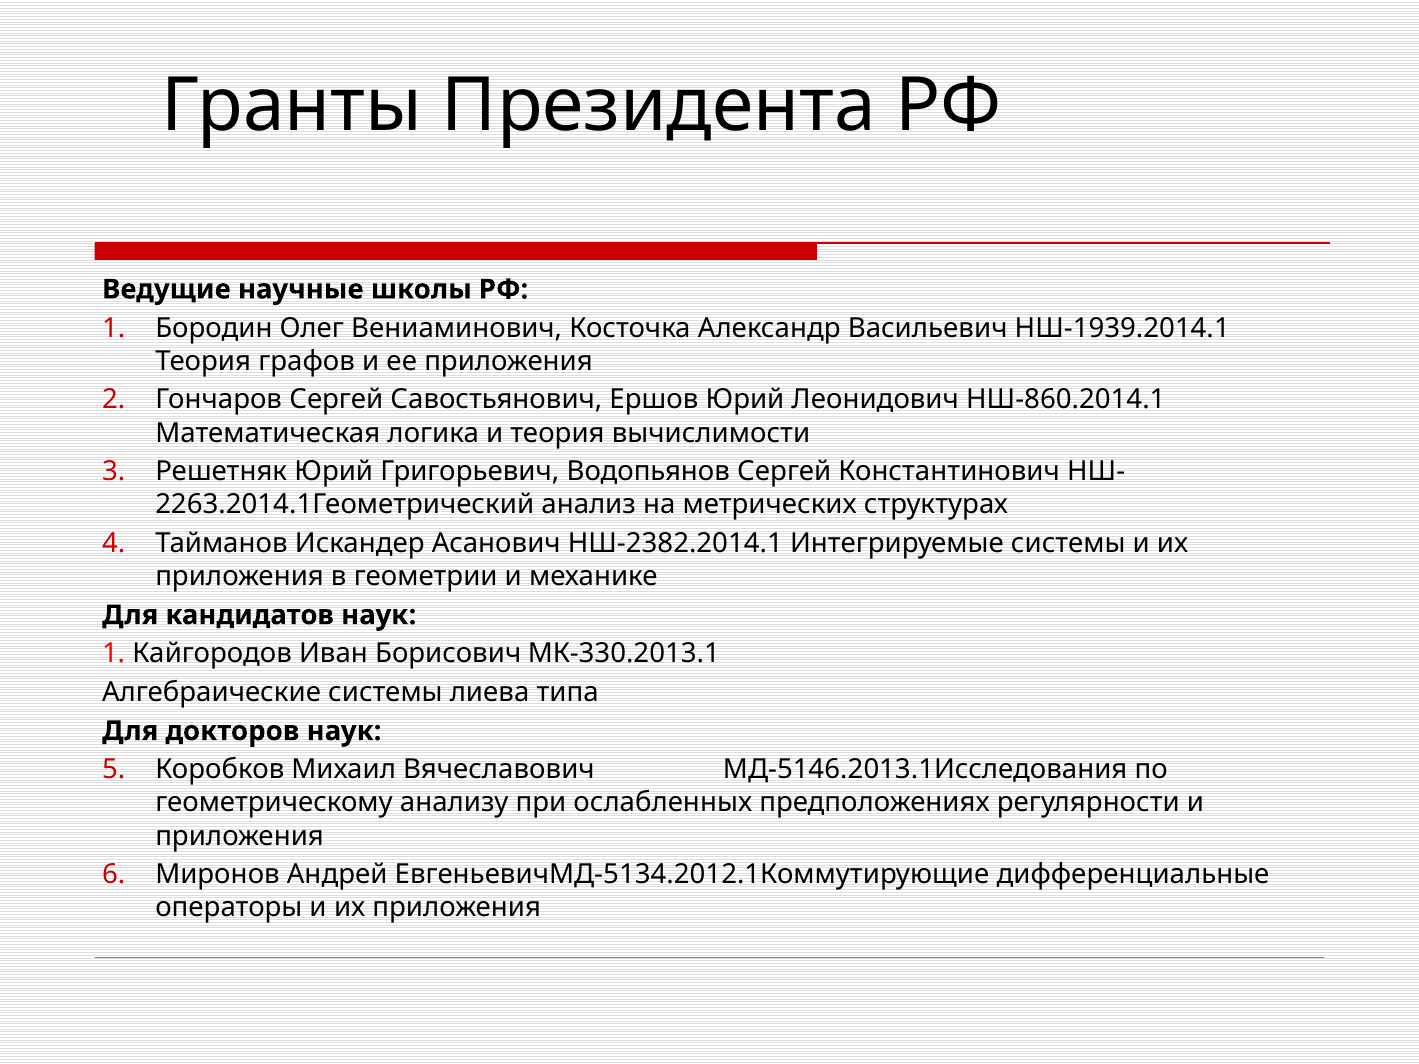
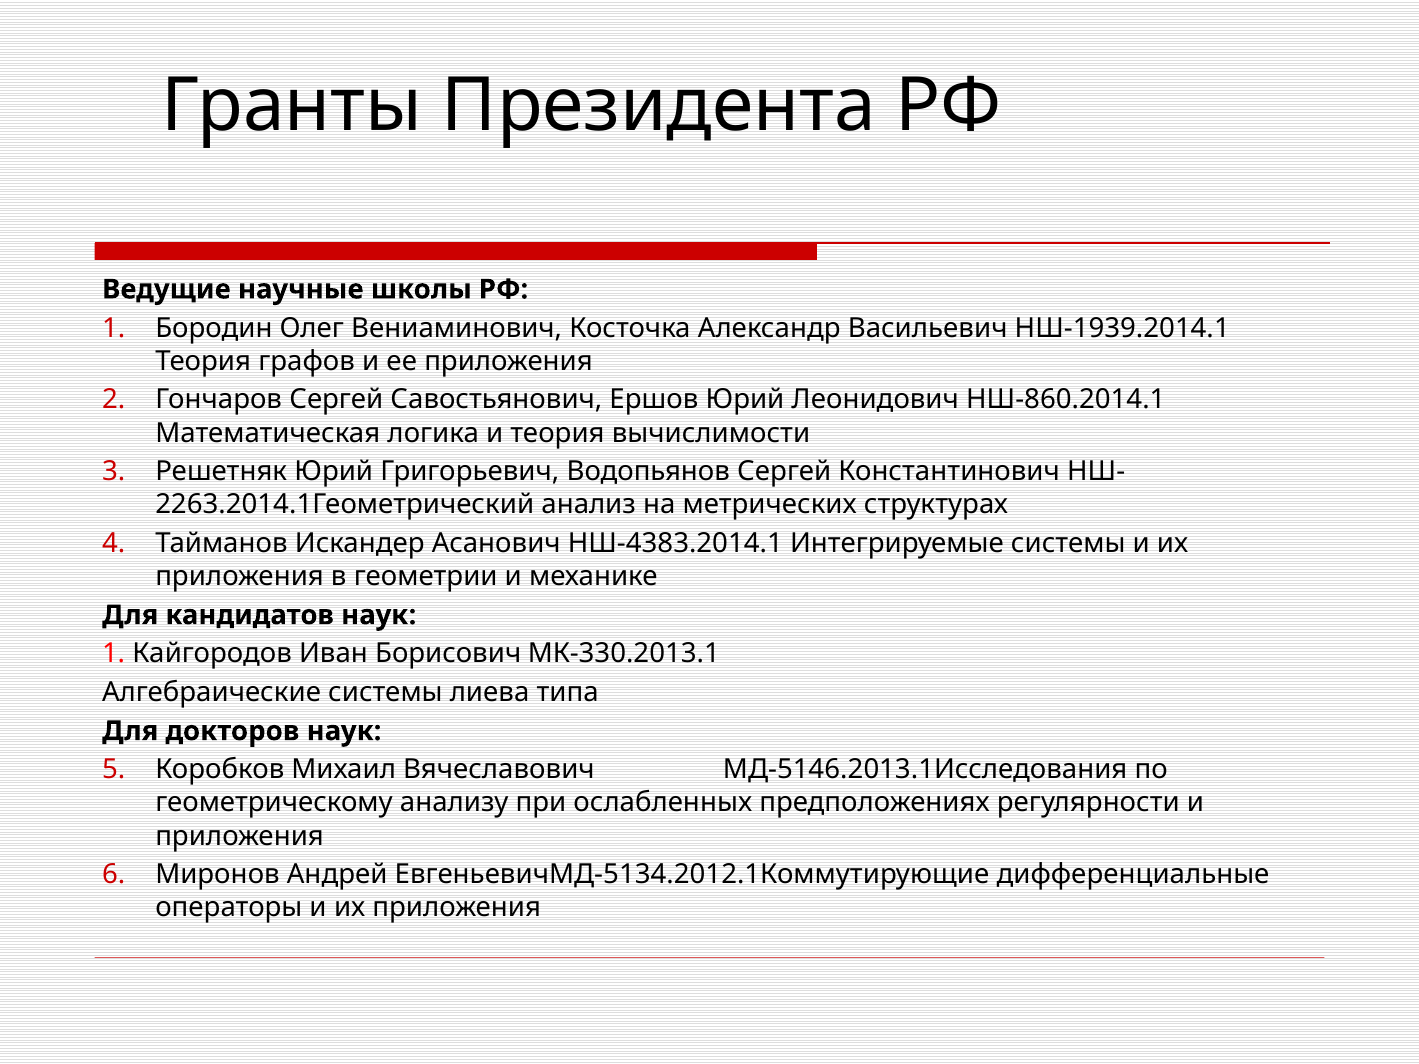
НШ-2382.2014.1: НШ-2382.2014.1 -> НШ-4383.2014.1 (675, 543)
